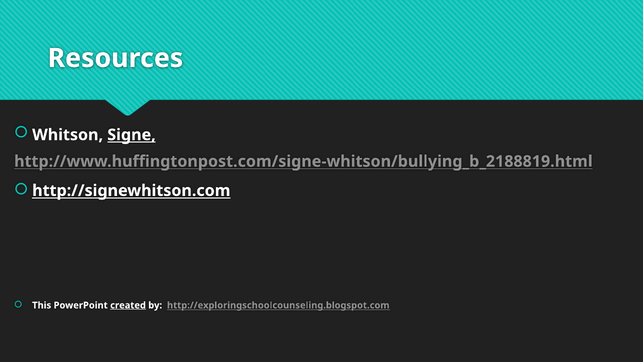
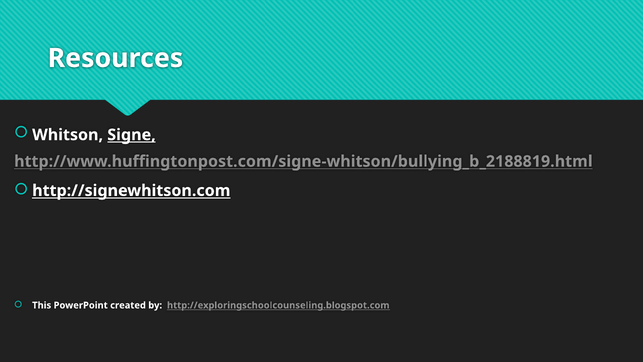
created underline: present -> none (128, 305)
